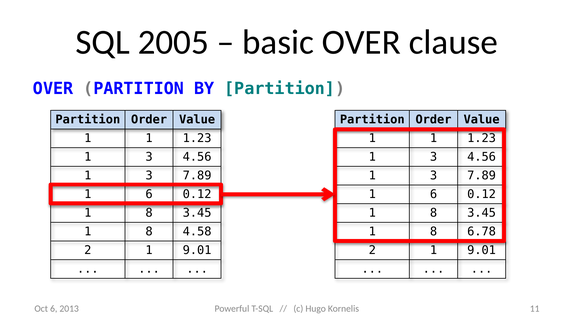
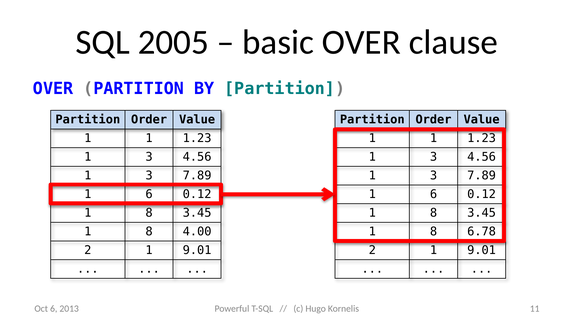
4.58: 4.58 -> 4.00 (197, 231)
